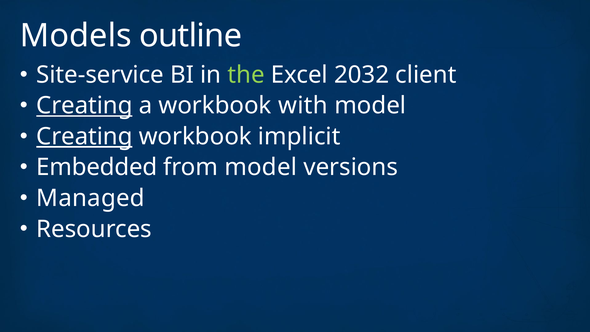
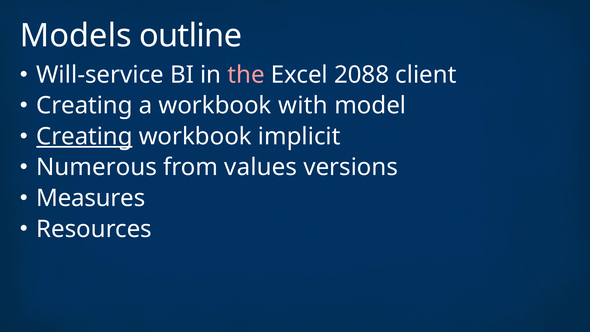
Site-service: Site-service -> Will-service (100, 75)
the colour: light green -> pink (246, 75)
2032: 2032 -> 2088 (362, 75)
Creating underline: present -> none (84, 106)
Embedded: Embedded -> Numerous (97, 167)
from model: model -> values (261, 167)
Managed: Managed -> Measures (91, 198)
